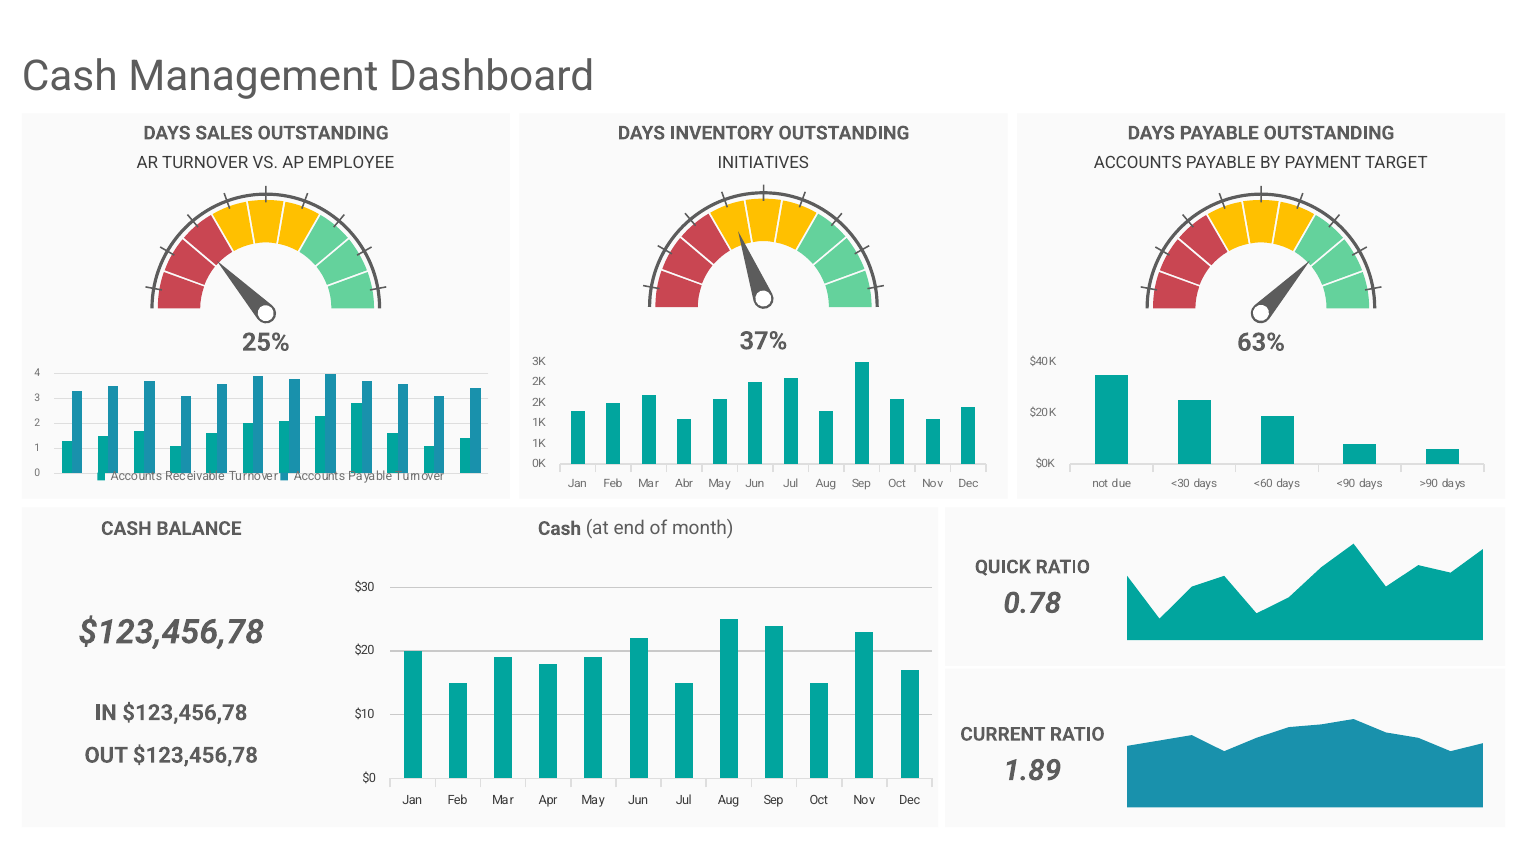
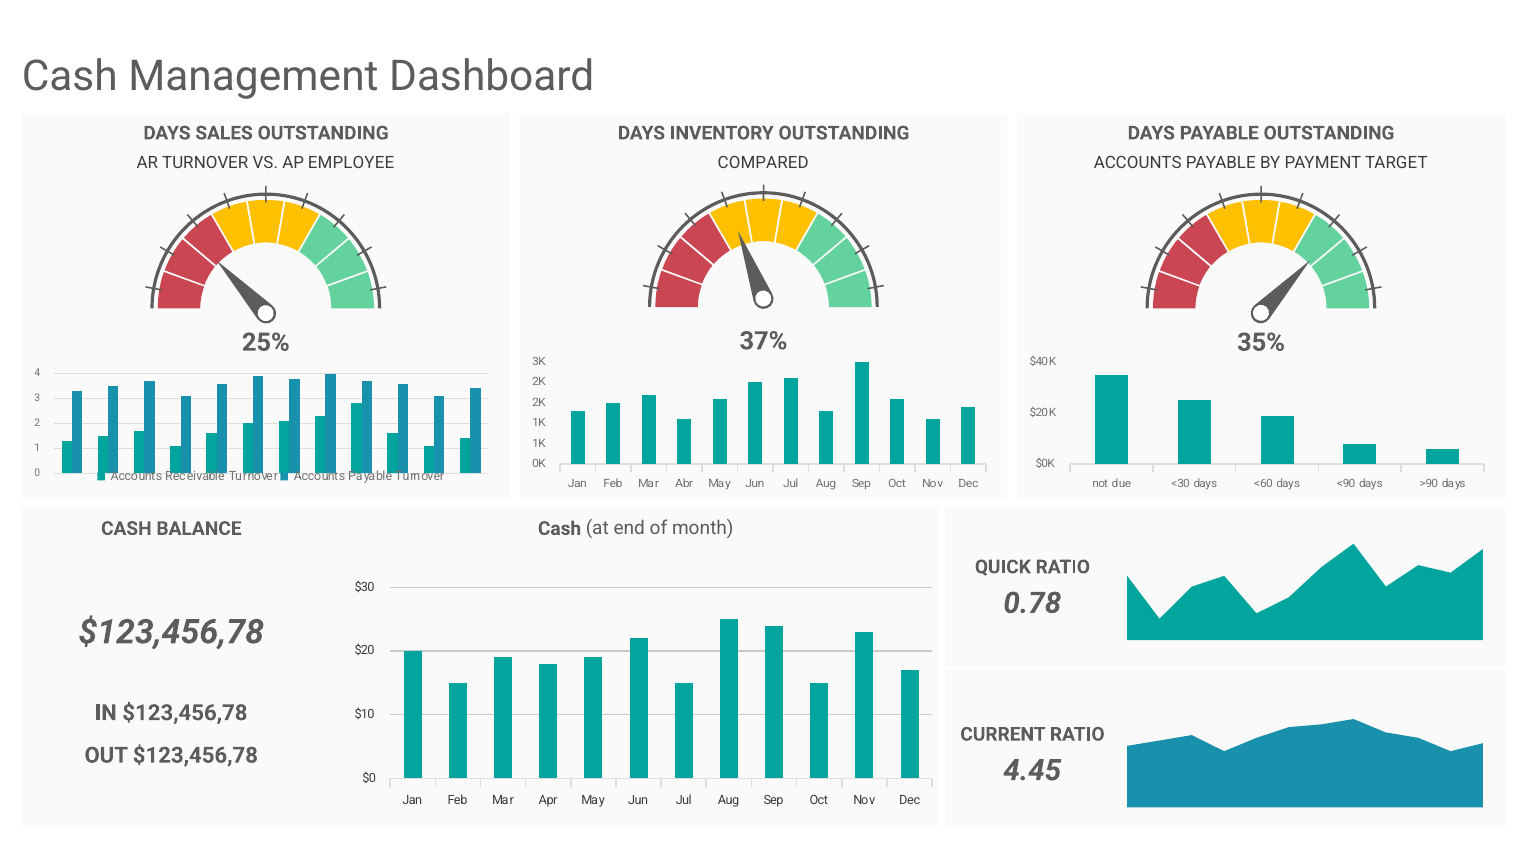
INITIATIVES: INITIATIVES -> COMPARED (763, 163)
63%: 63% -> 35% (1261, 342)
1.89: 1.89 -> 4.45 (1032, 770)
